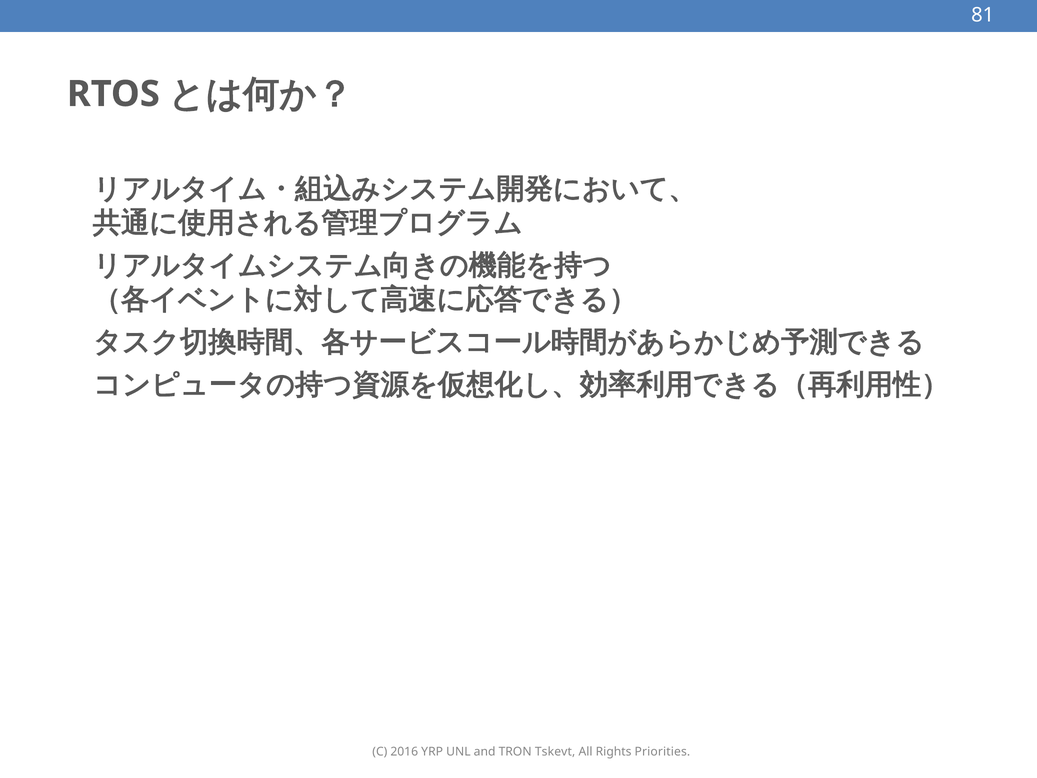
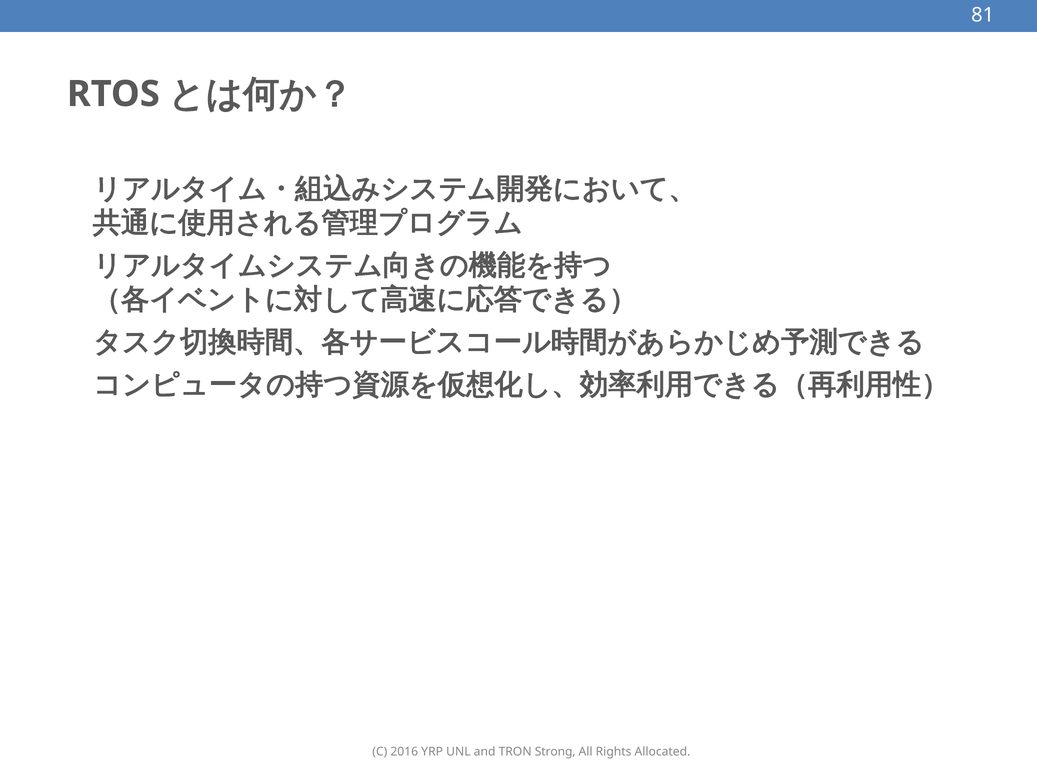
Tskevt: Tskevt -> Strong (555, 752)
Priorities: Priorities -> Allocated (662, 752)
